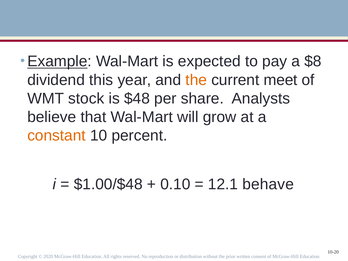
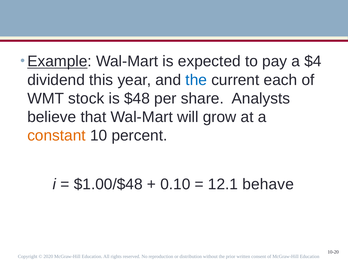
$8: $8 -> $4 (313, 61)
the colour: orange -> blue (196, 80)
meet: meet -> each (280, 80)
